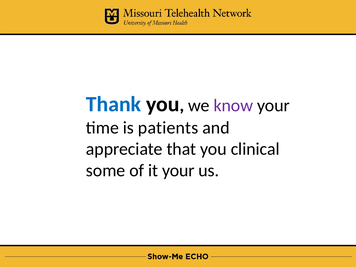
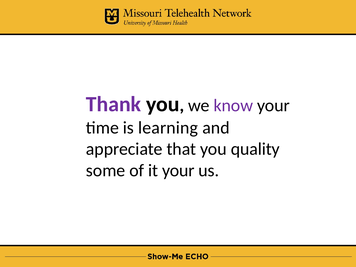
Thank colour: blue -> purple (114, 104)
patients: patients -> learning (168, 128)
clinical: clinical -> quality (255, 149)
